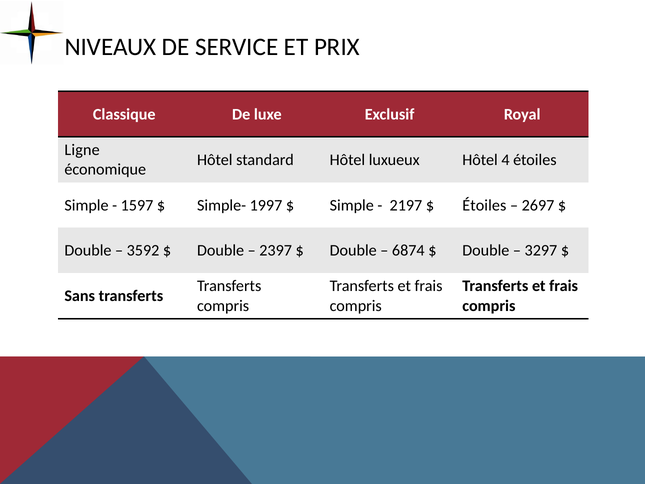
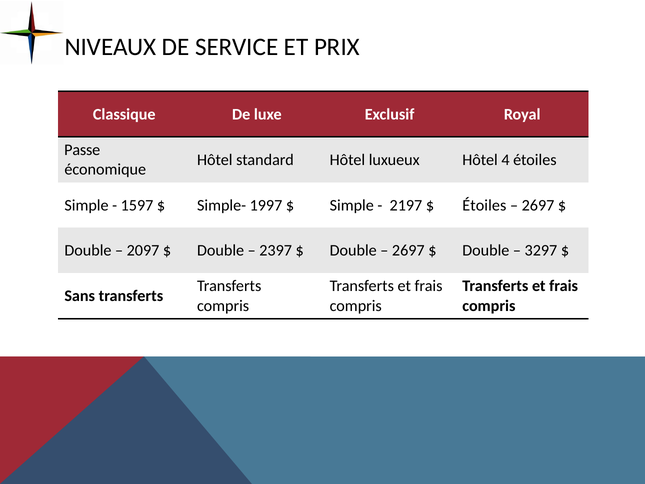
Ligne: Ligne -> Passe (82, 150)
3592: 3592 -> 2097 (143, 250)
6874: 6874 -> 2697 (408, 250)
